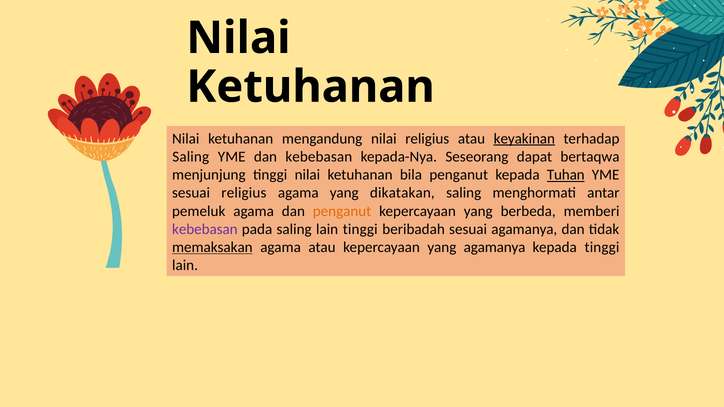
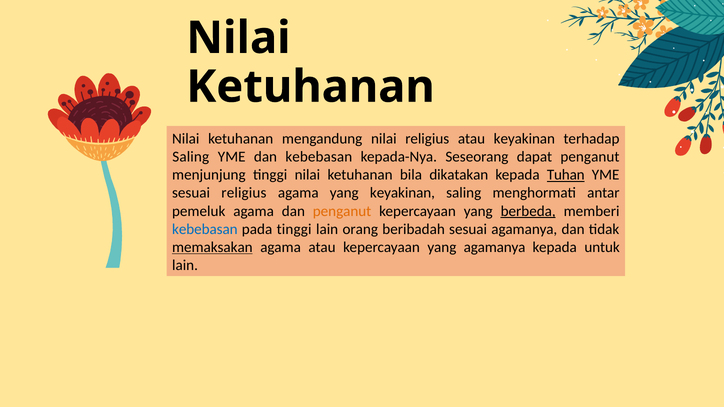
keyakinan underline: present -> none (524, 139)
dapat bertaqwa: bertaqwa -> penganut (590, 157)
bila penganut: penganut -> dikatakan (459, 175)
yang dikatakan: dikatakan -> keyakinan (402, 193)
berbeda underline: none -> present (528, 211)
kebebasan colour: purple -> blue (205, 229)
pada saling: saling -> tinggi (294, 229)
lain tinggi: tinggi -> orang (360, 229)
kepada tinggi: tinggi -> untuk (602, 247)
